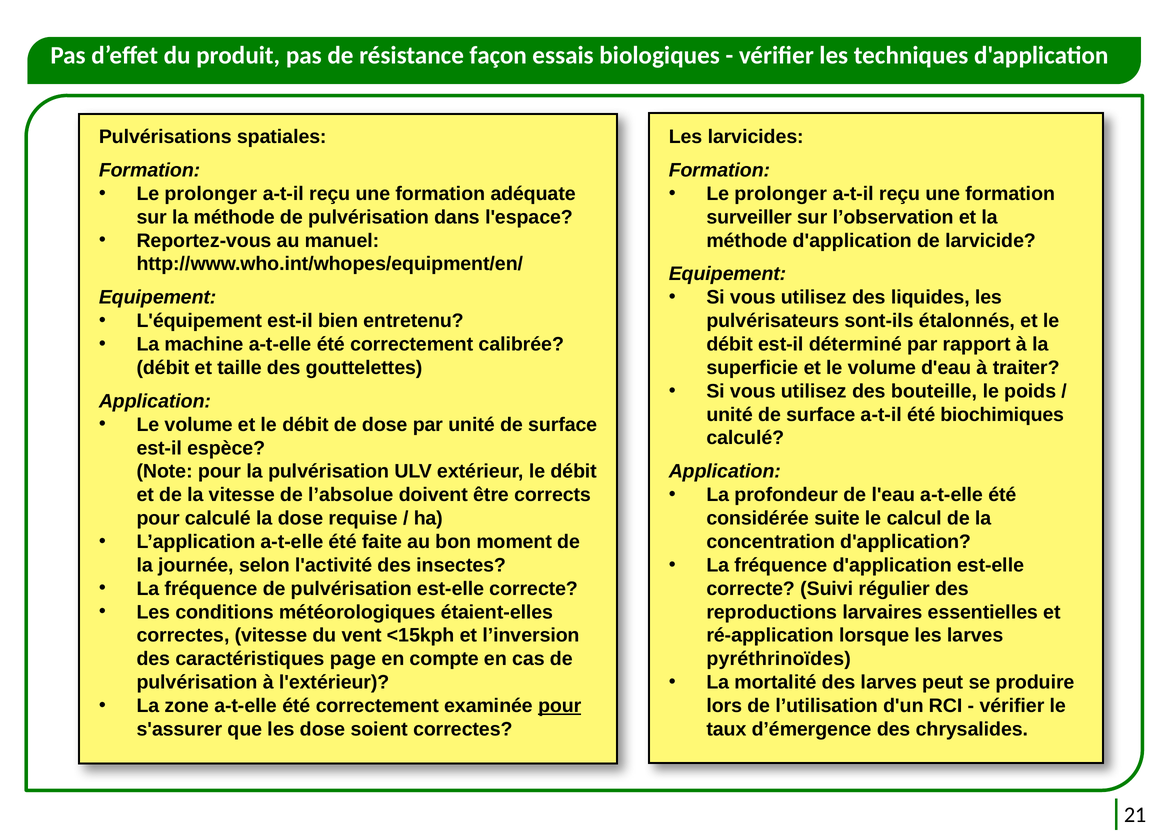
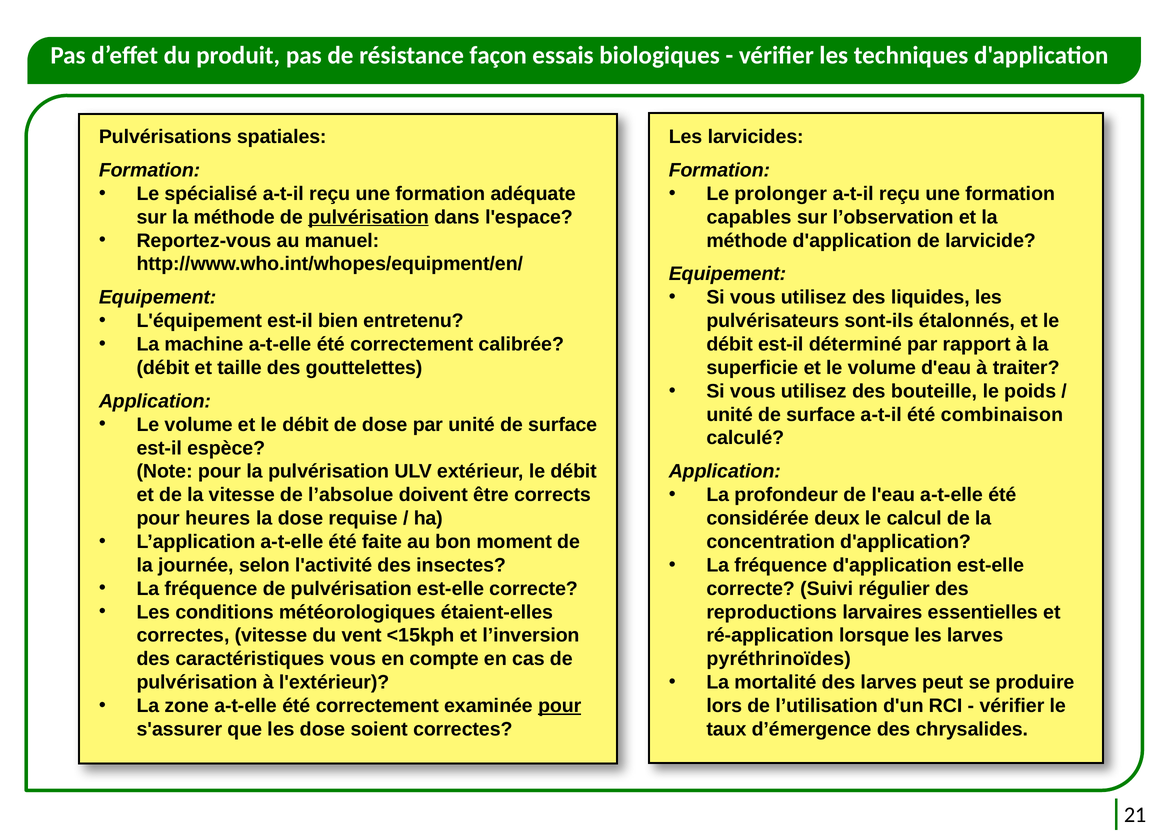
prolonger: prolonger -> spécialisé (211, 194)
pulvérisation underline: none -> present (368, 217)
surveiller: surveiller -> capables (749, 217)
biochimiques: biochimiques -> combinaison (1002, 414)
pour calculé: calculé -> heures (218, 518)
suite: suite -> deux (837, 518)
caractéristiques page: page -> vous (353, 659)
